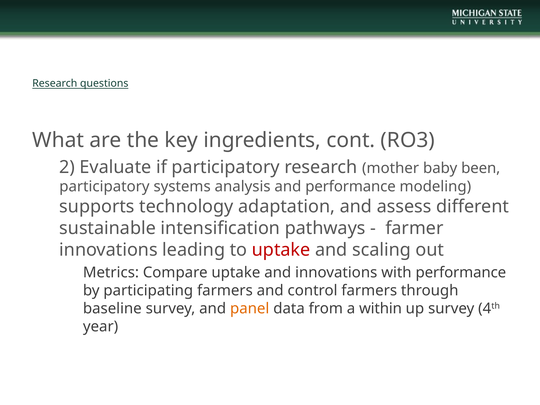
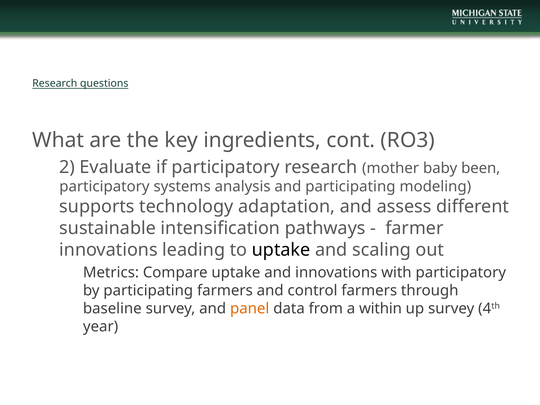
and performance: performance -> participating (350, 187)
uptake colour: red -> black (281, 250)
with performance: performance -> participatory (461, 273)
